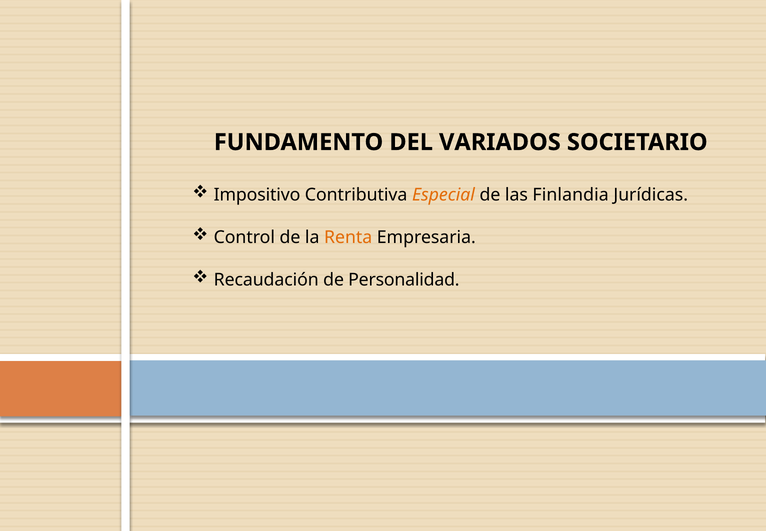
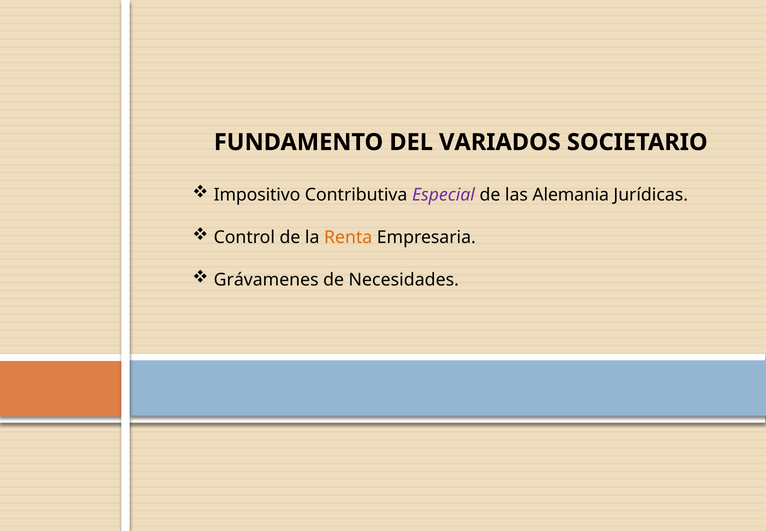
Especial colour: orange -> purple (443, 195)
Finlandia: Finlandia -> Alemania (571, 195)
Recaudación: Recaudación -> Grávamenes (266, 280)
Personalidad: Personalidad -> Necesidades (404, 280)
